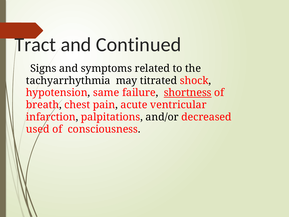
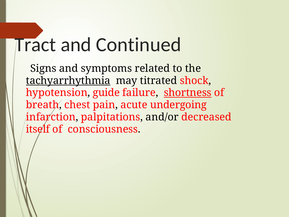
tachyarrhythmia underline: none -> present (68, 80)
same: same -> guide (106, 93)
ventricular: ventricular -> undergoing (178, 105)
used: used -> itself (38, 129)
